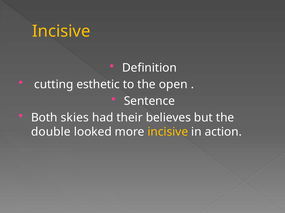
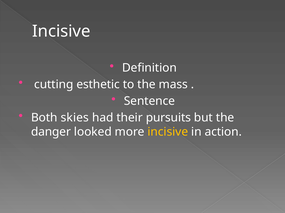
Incisive colour: yellow -> white (61, 31)
open: open -> mass (173, 85)
believes: believes -> pursuits (168, 118)
double: double -> danger (51, 132)
